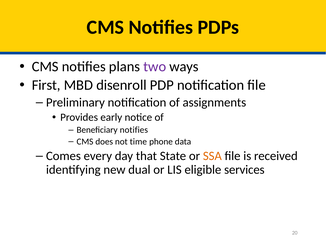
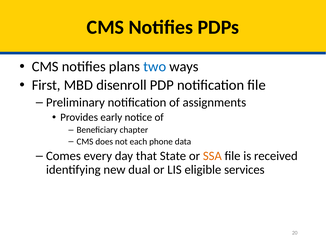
two colour: purple -> blue (155, 66)
Beneficiary notifies: notifies -> chapter (134, 130)
time: time -> each (138, 141)
